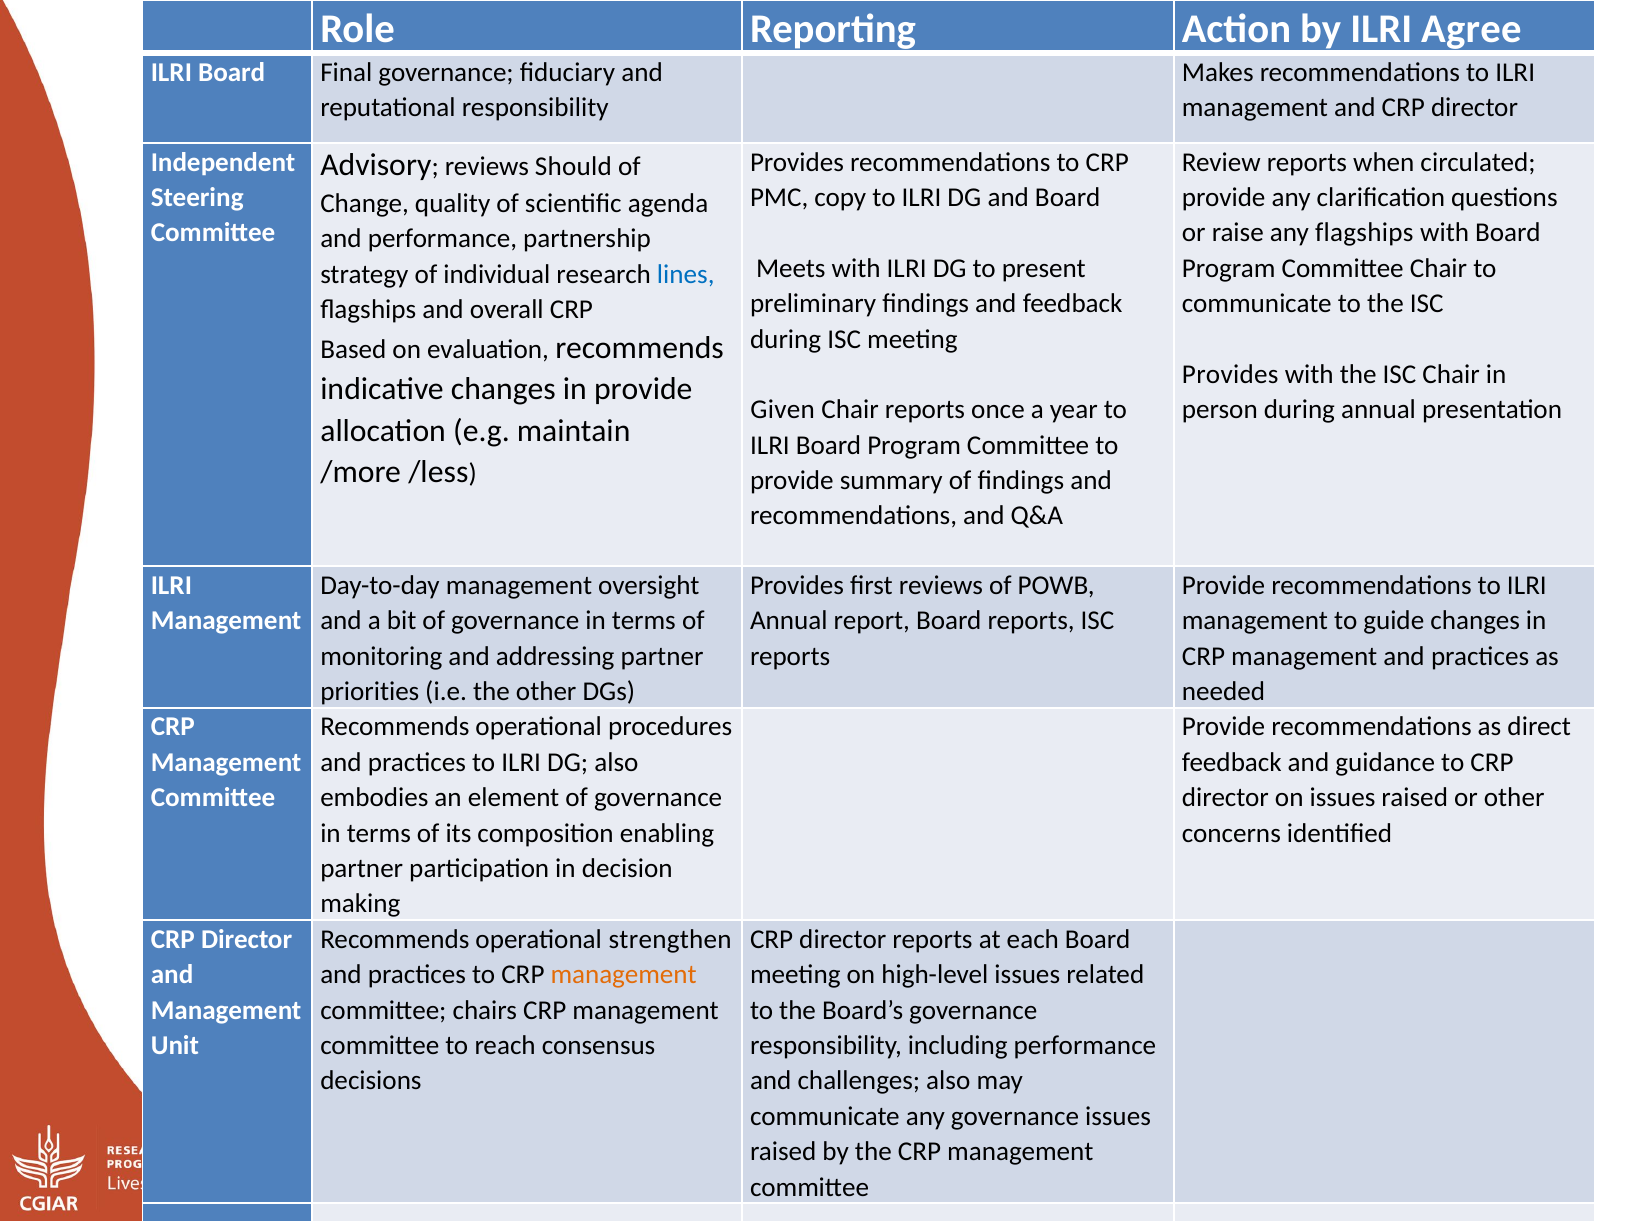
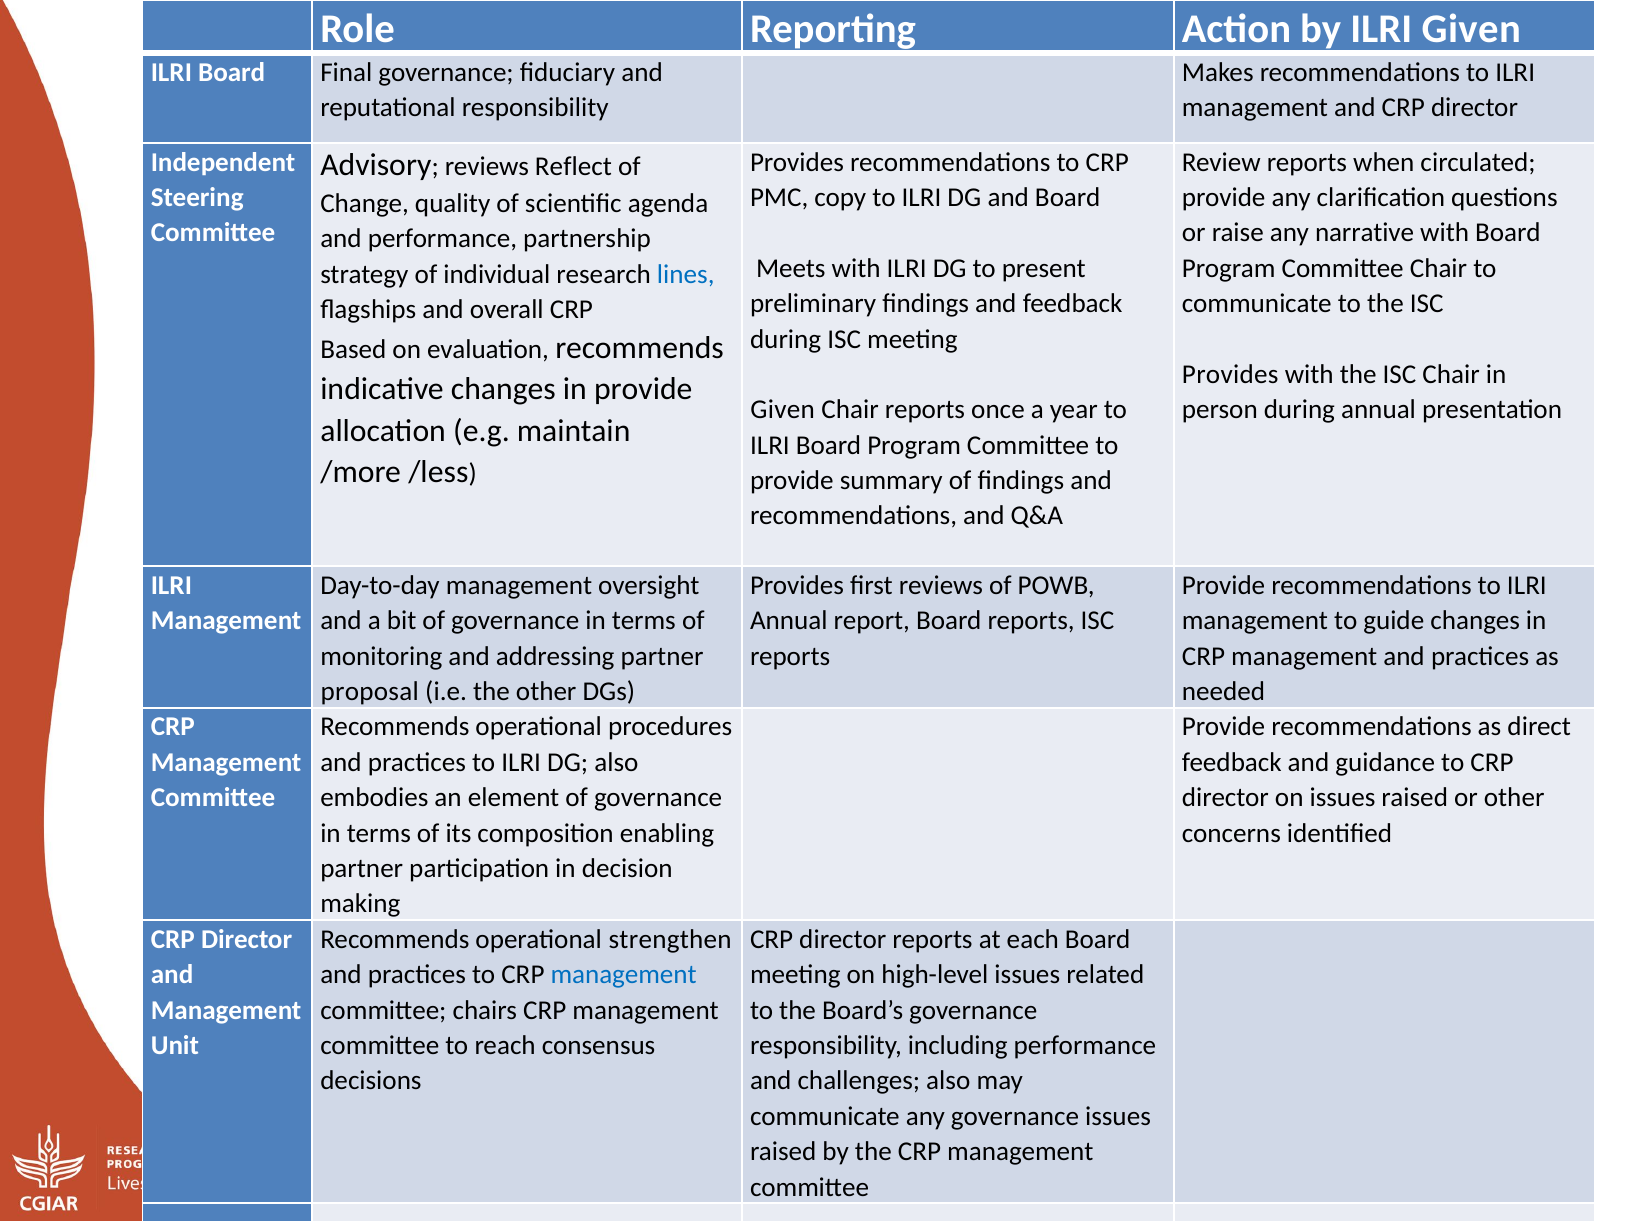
ILRI Agree: Agree -> Given (1471, 29)
Should: Should -> Reflect (573, 167)
any flagships: flagships -> narrative (1365, 233)
priorities: priorities -> proposal (370, 692)
management colour: orange -> blue (624, 975)
